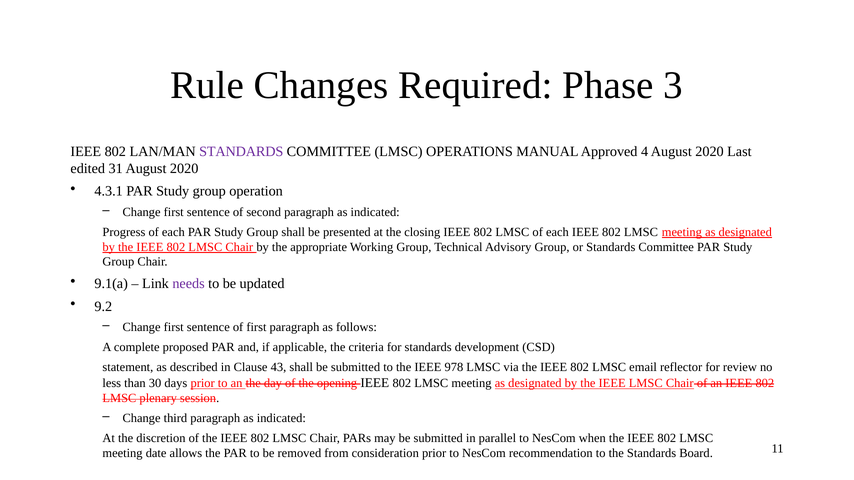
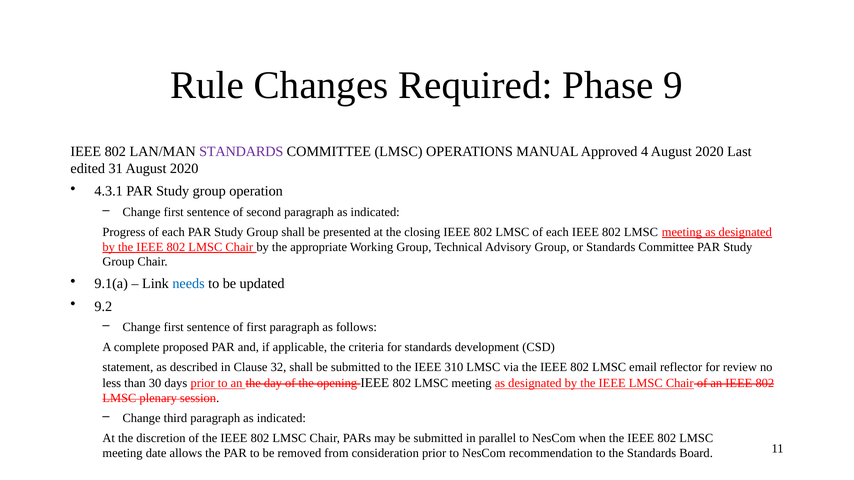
3: 3 -> 9 (673, 85)
needs colour: purple -> blue (189, 284)
43: 43 -> 32 (279, 368)
978: 978 -> 310 (454, 368)
